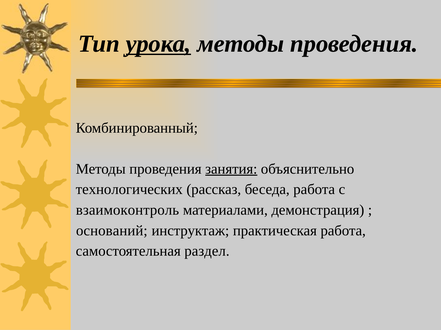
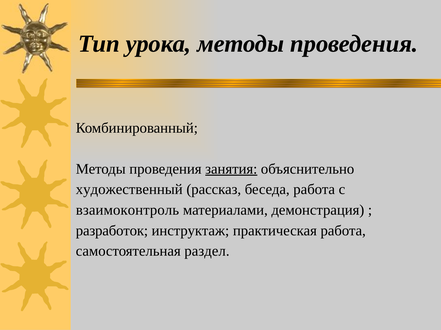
урока underline: present -> none (158, 44)
технологических: технологических -> художественный (129, 190)
оснований: оснований -> разработок (112, 231)
